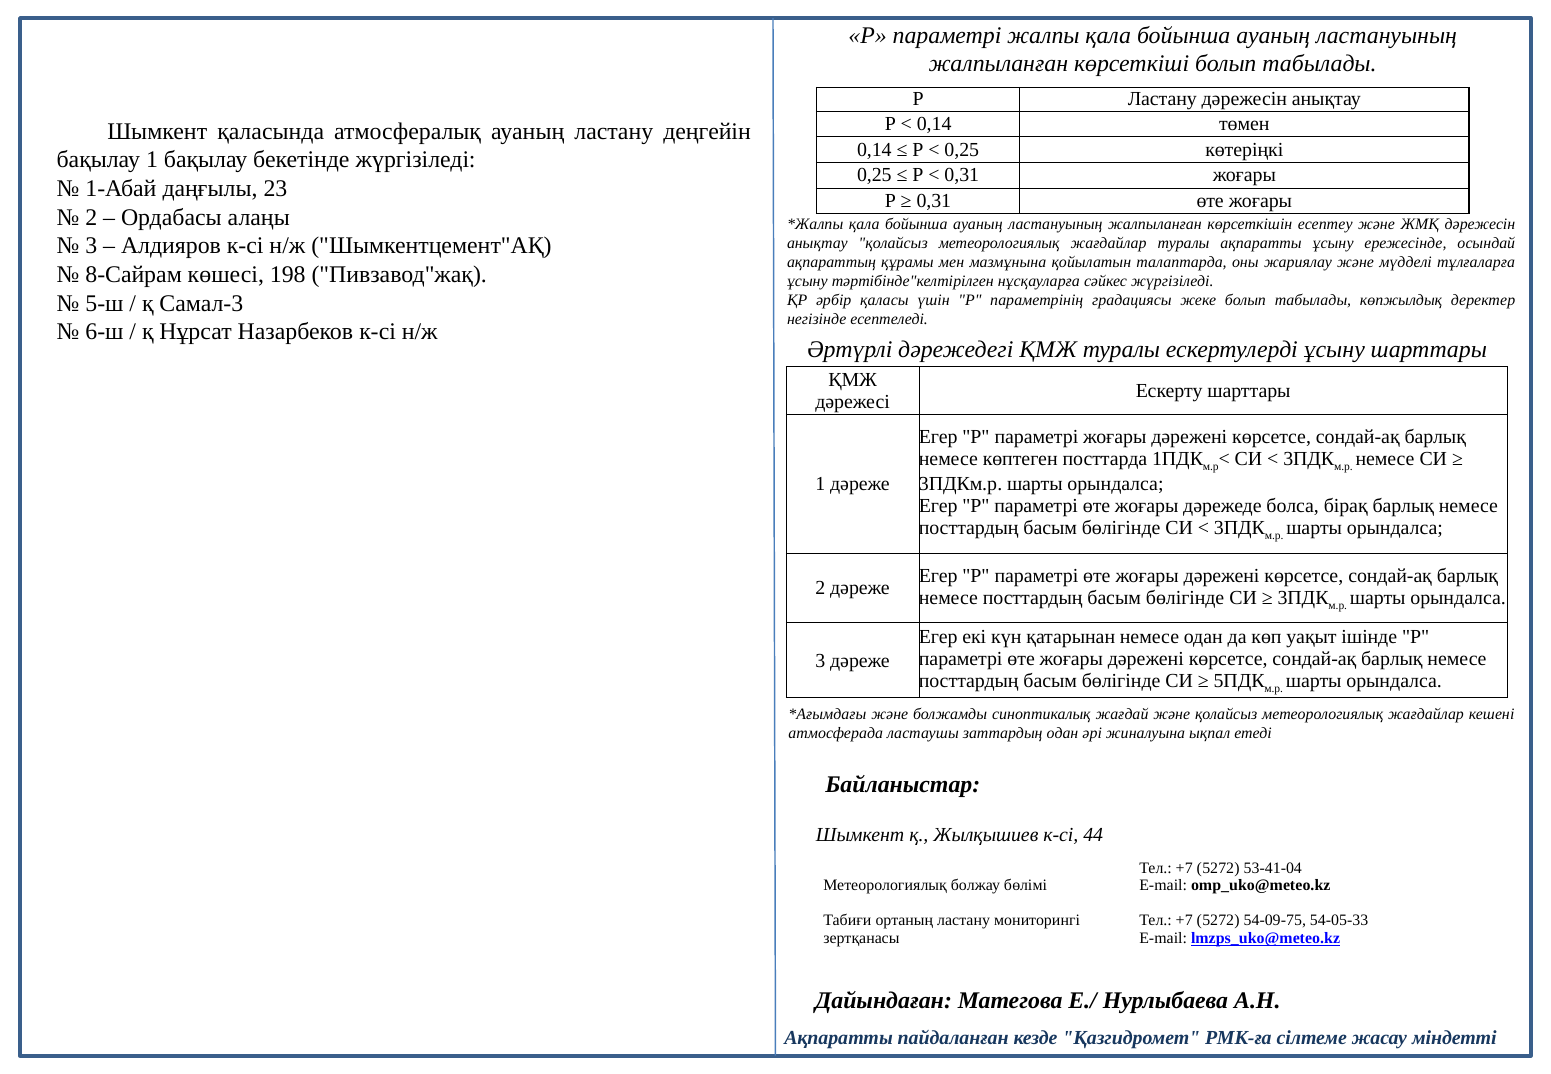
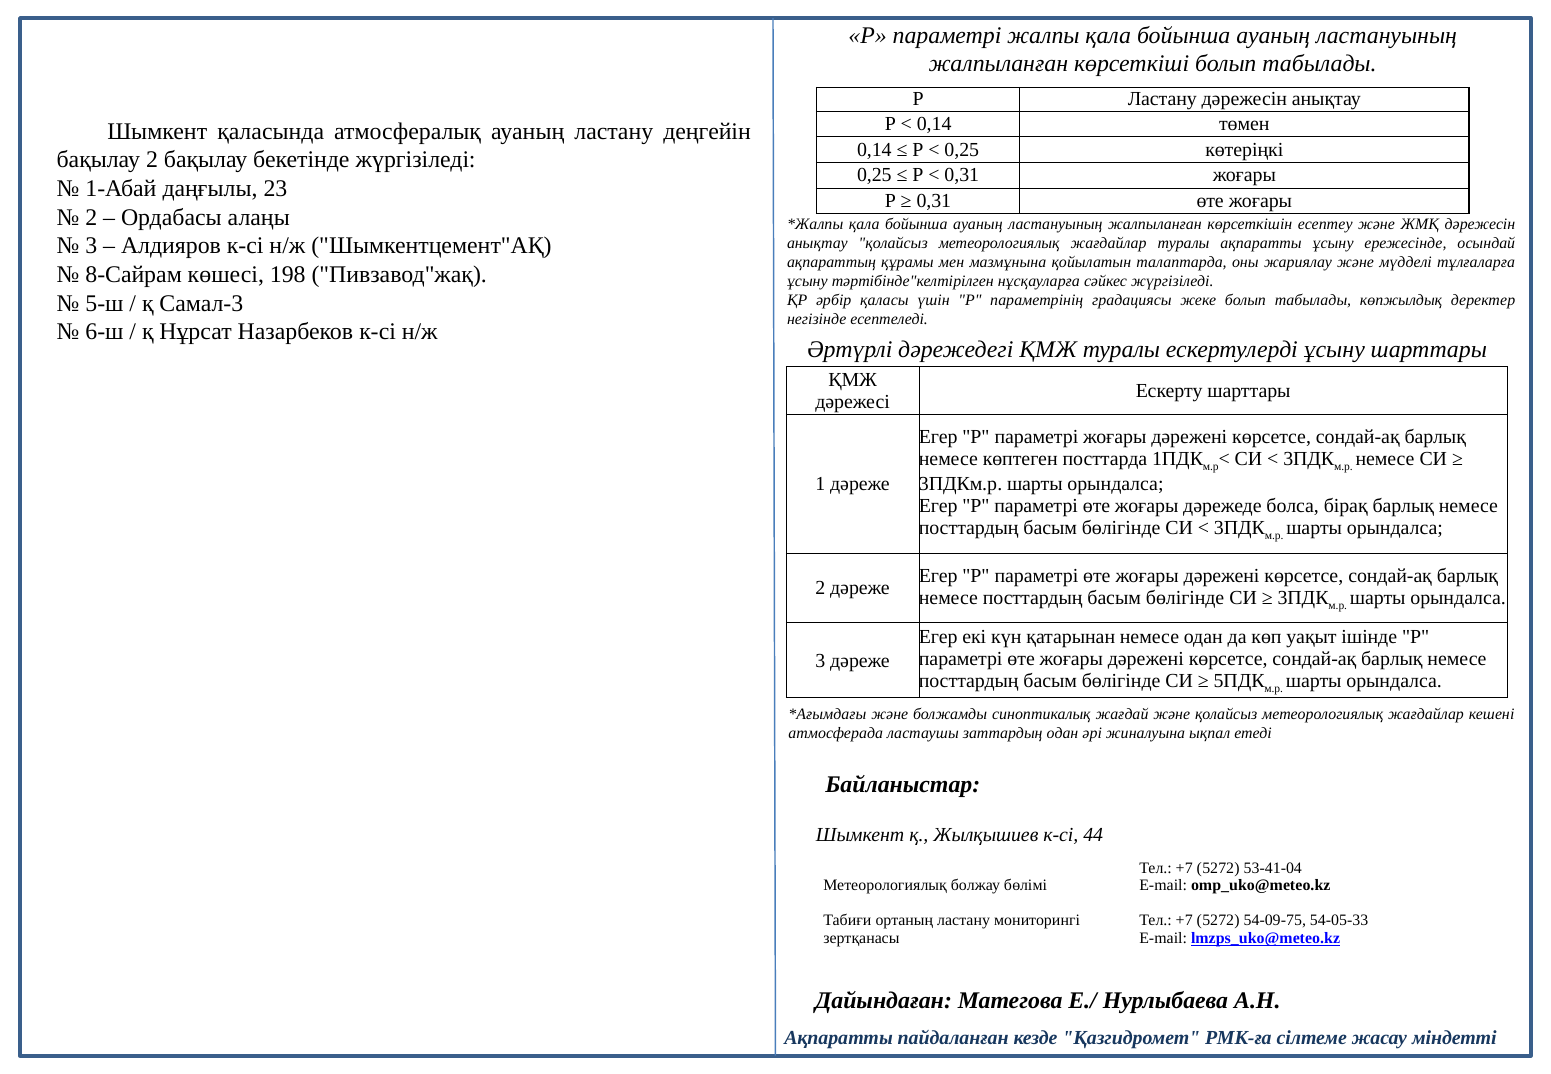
бақылау 1: 1 -> 2 (152, 160)
